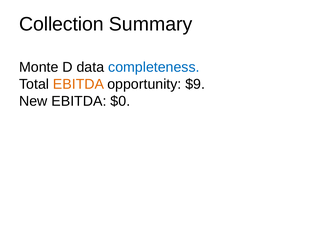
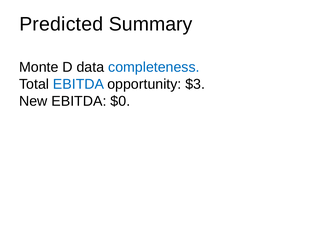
Collection: Collection -> Predicted (61, 24)
EBITDA colour: orange -> blue (79, 84)
$9: $9 -> $3 (195, 84)
